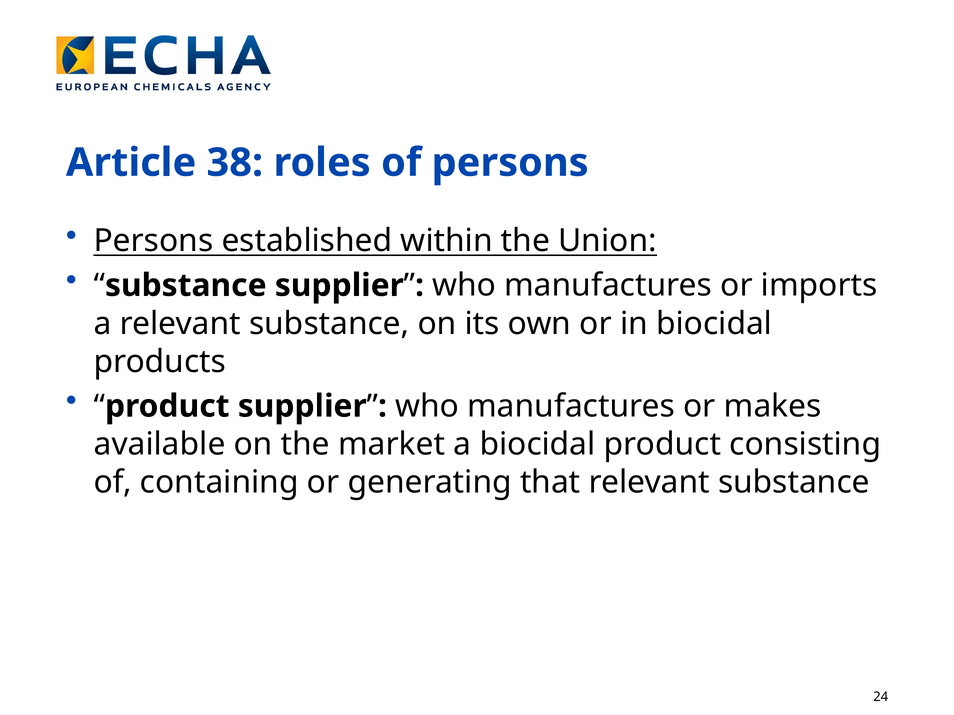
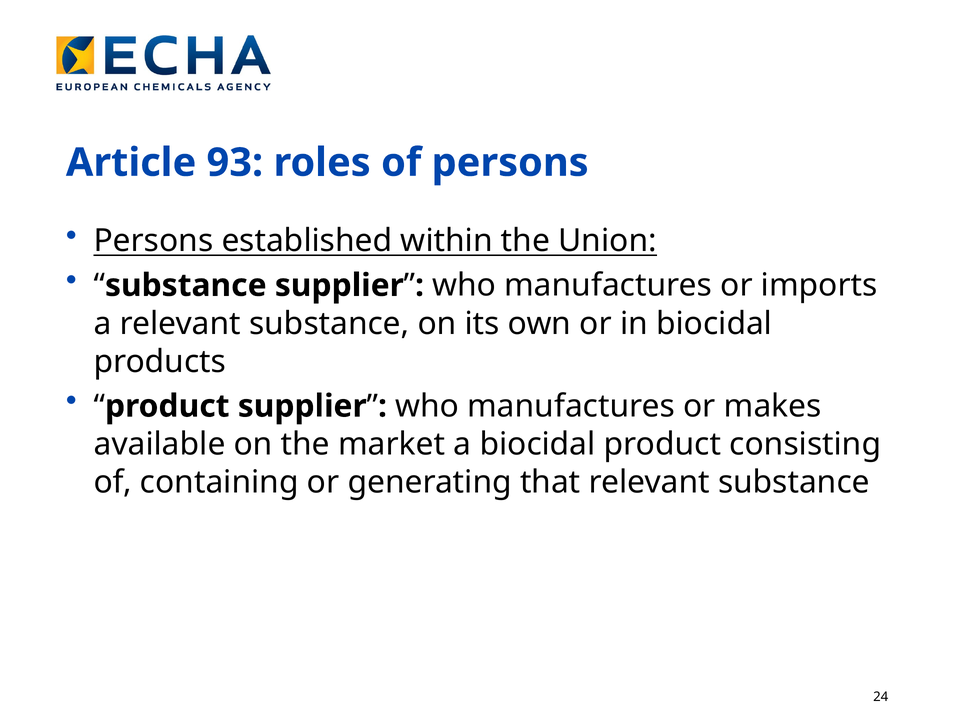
38: 38 -> 93 (235, 163)
